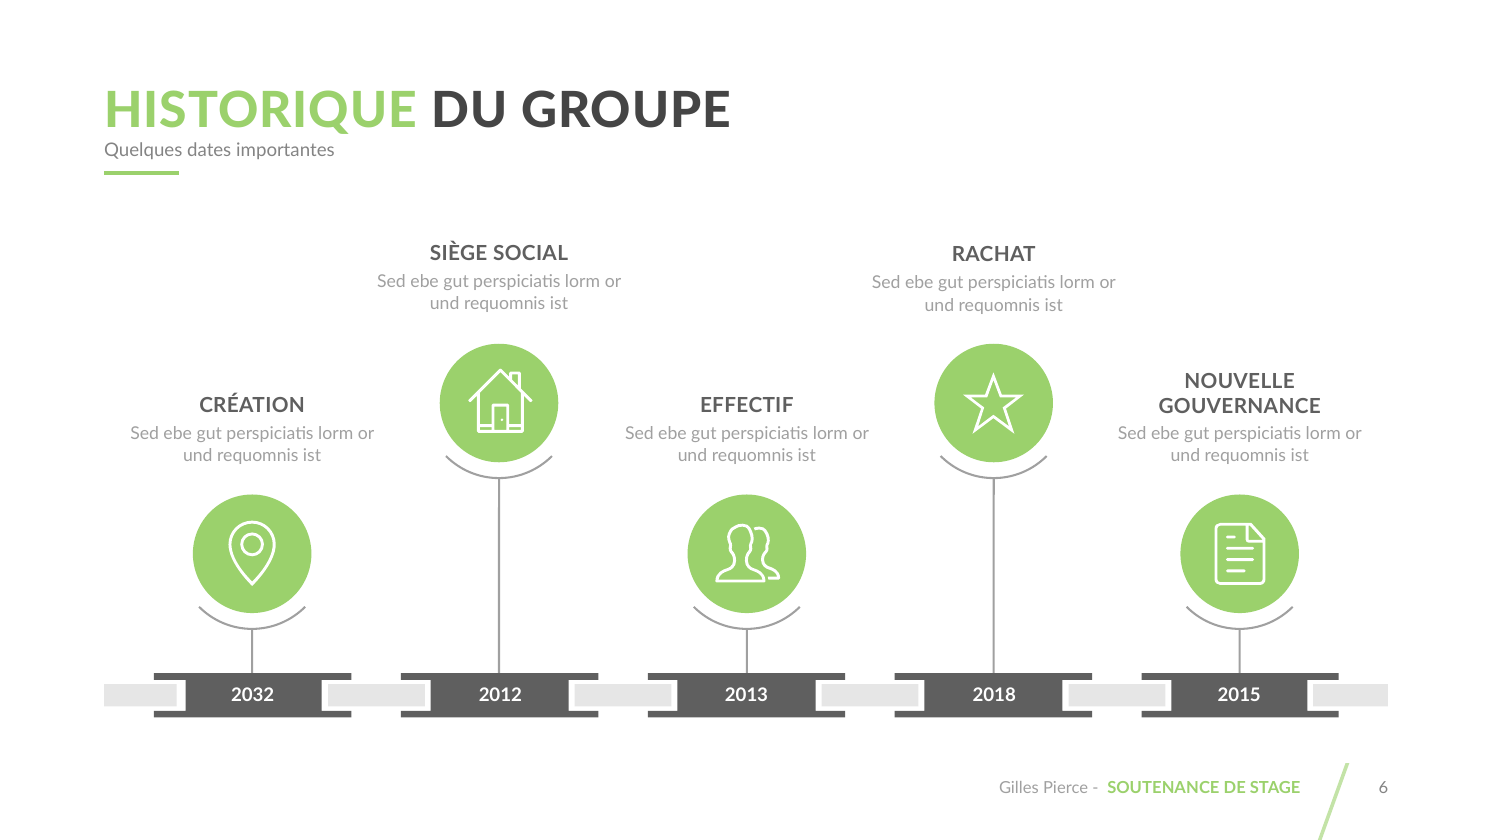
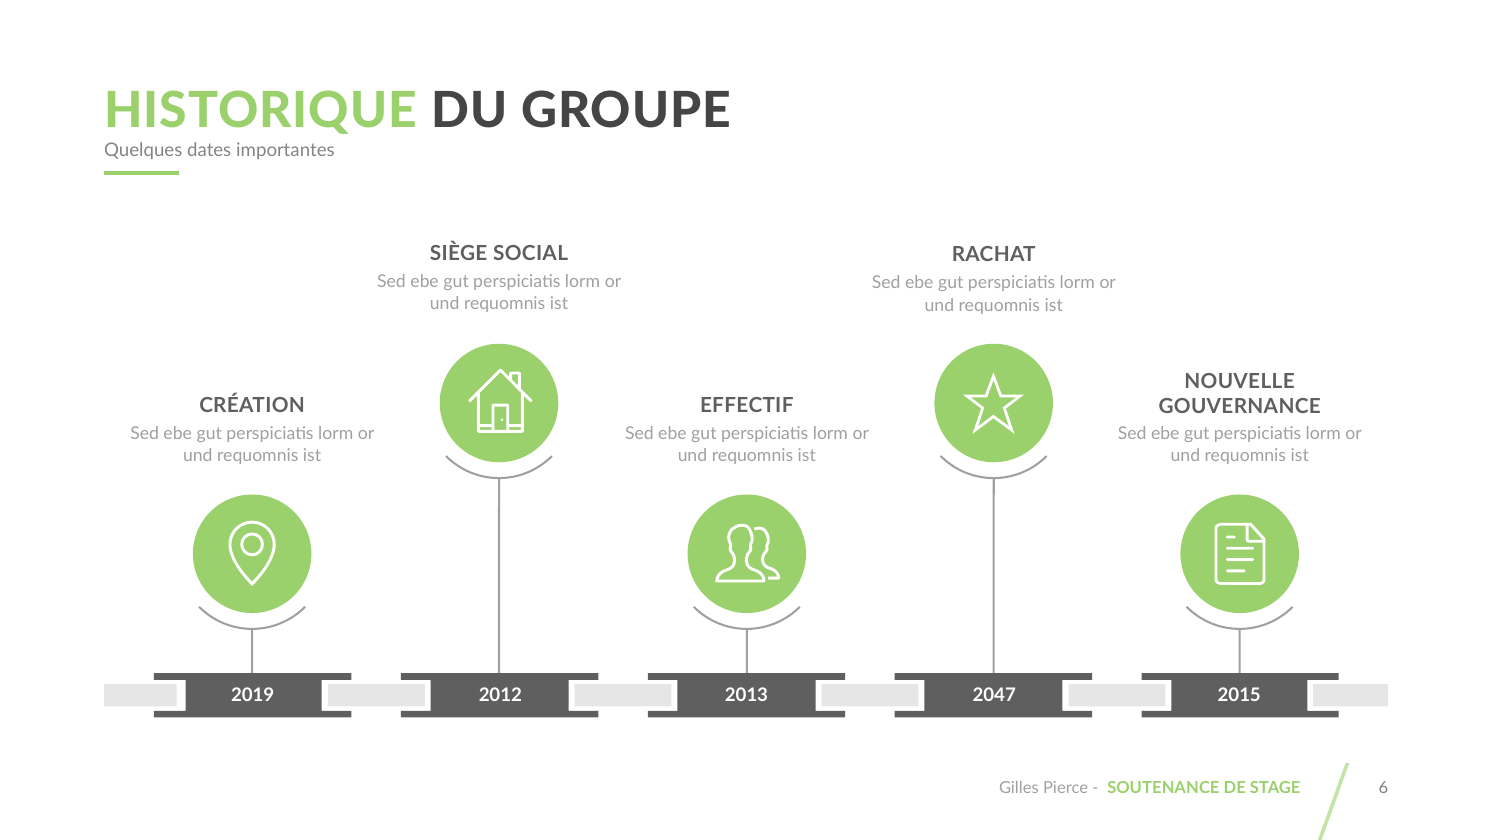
2032: 2032 -> 2019 (253, 695)
2018: 2018 -> 2047 (994, 695)
